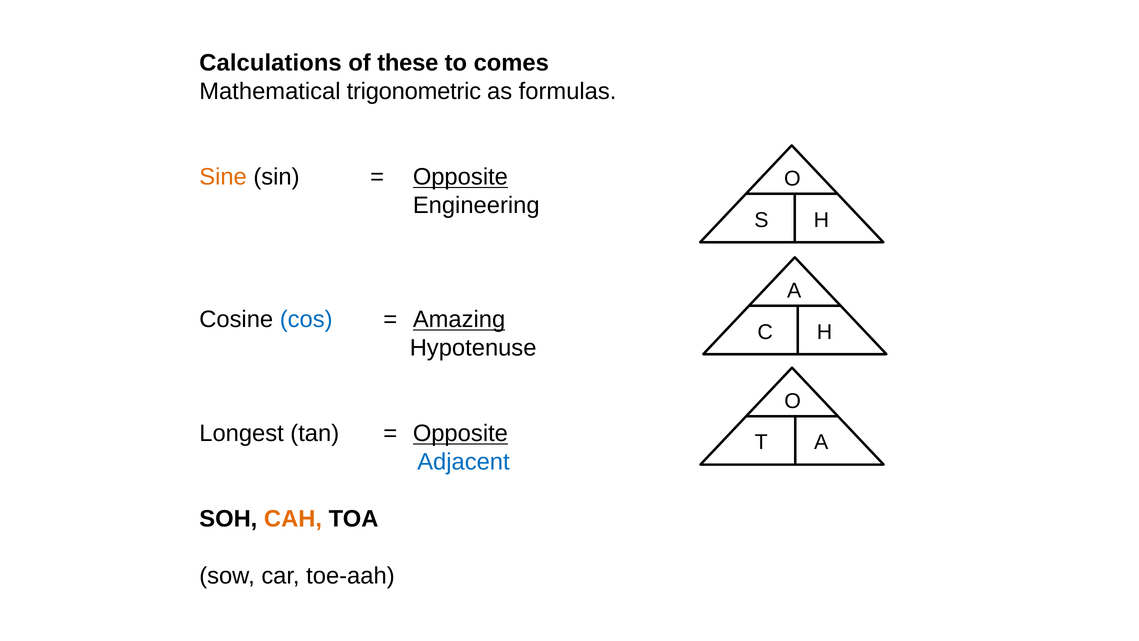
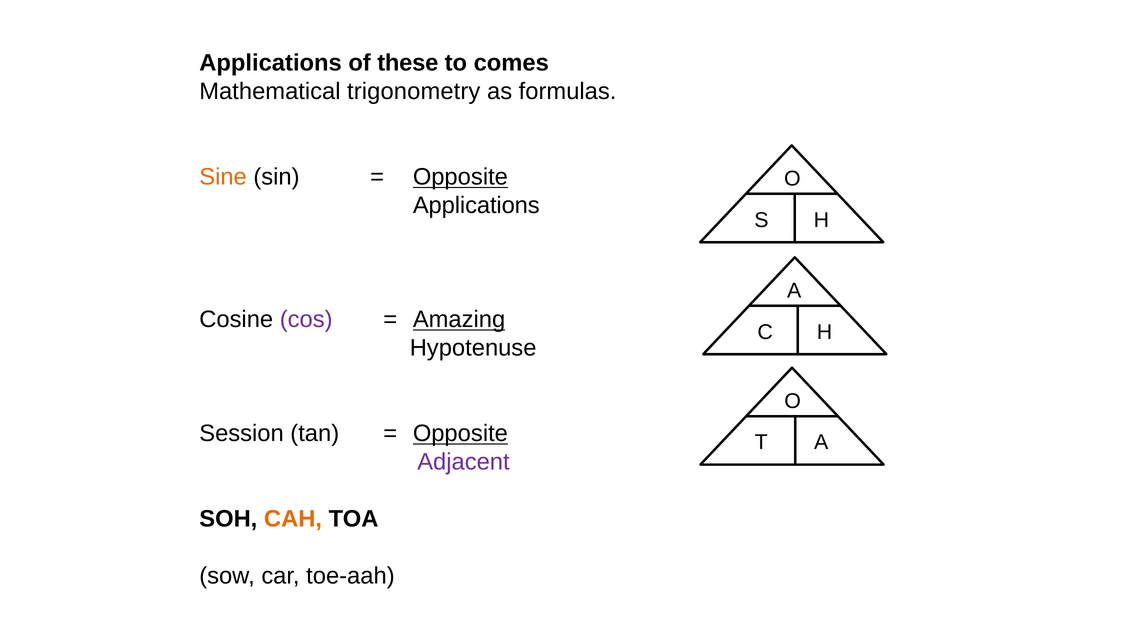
Calculations: Calculations -> Applications (271, 63)
trigonometric: trigonometric -> trigonometry (414, 91)
Engineering: Engineering -> Applications (476, 205)
cos colour: blue -> purple (306, 319)
Longest: Longest -> Session (242, 433)
Adjacent colour: blue -> purple (463, 462)
